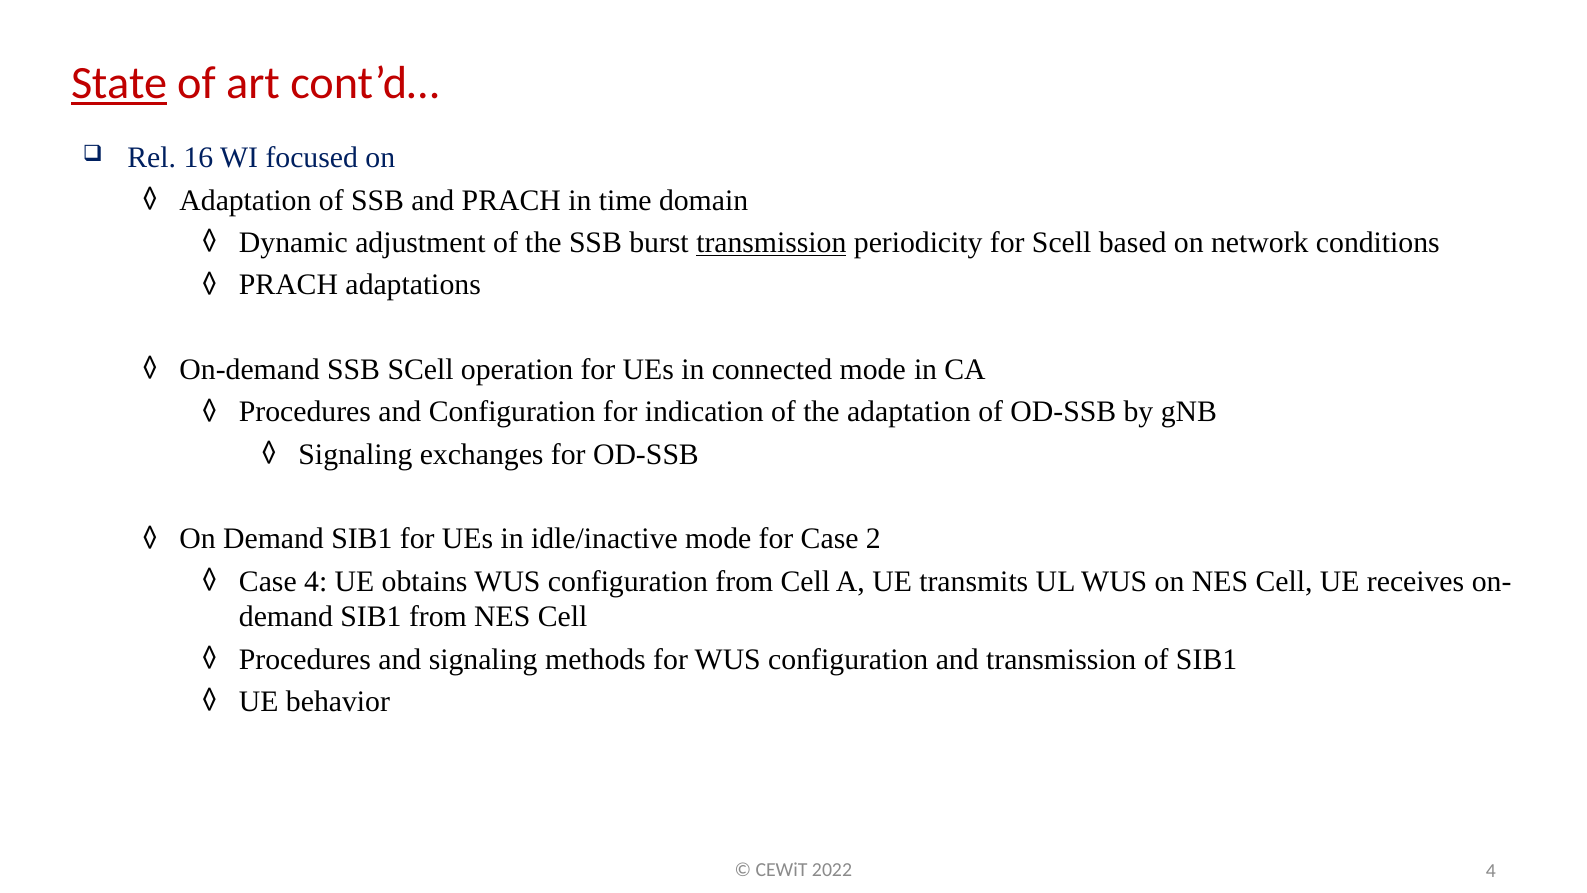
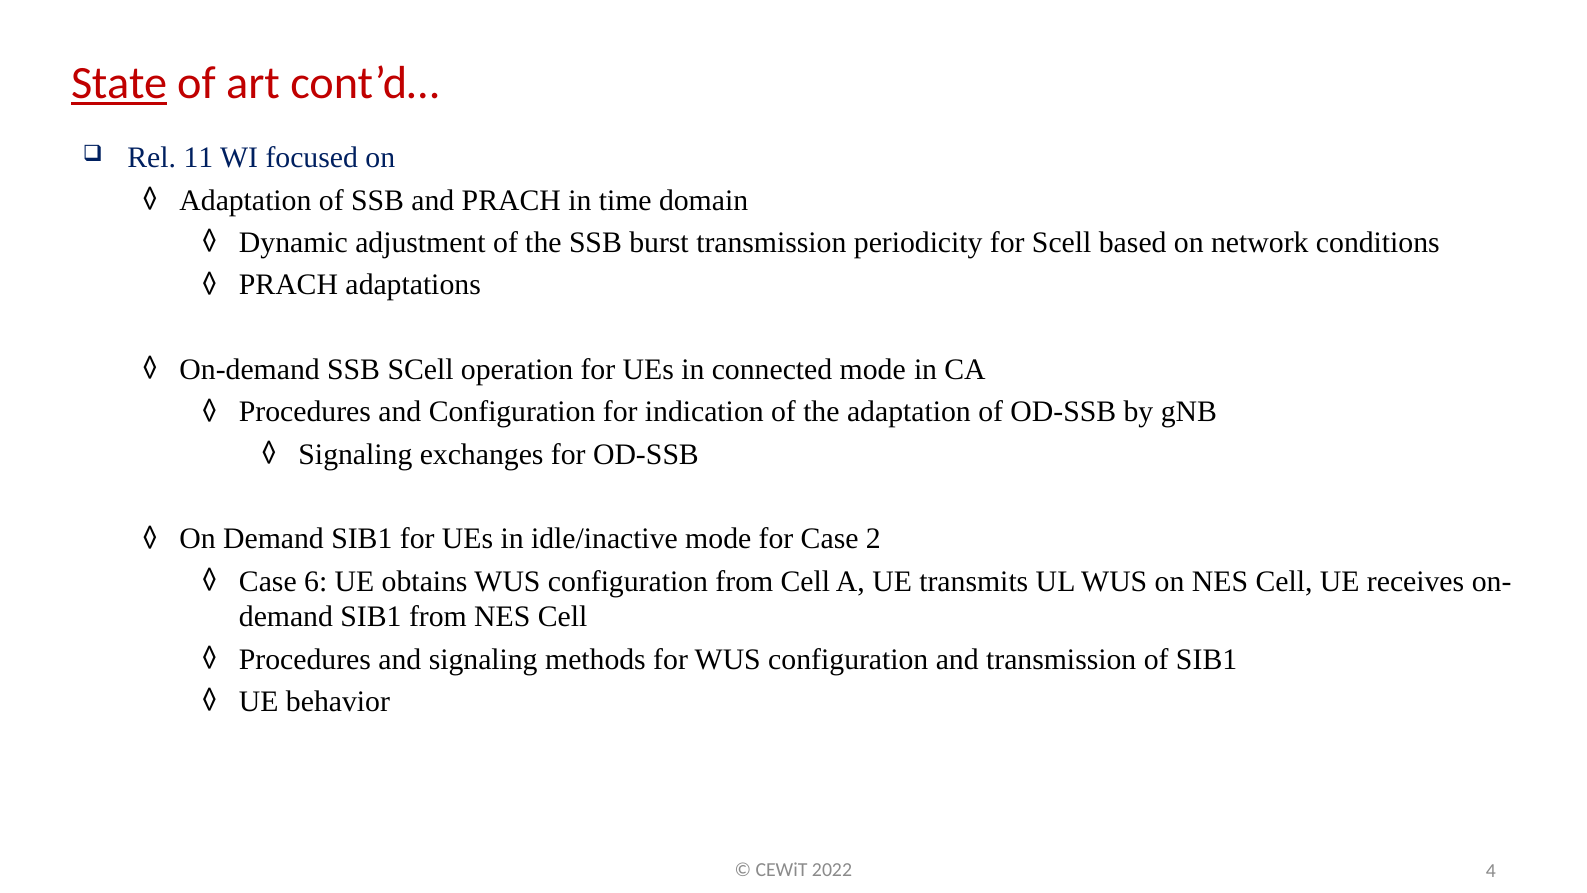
16: 16 -> 11 (198, 158)
transmission underline: present -> none (771, 243)
Case 4: 4 -> 6 (316, 581)
